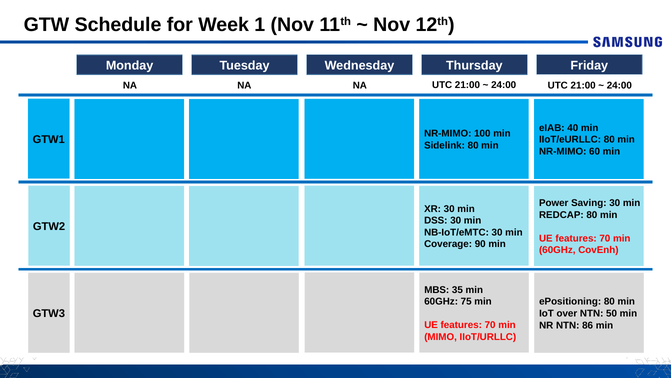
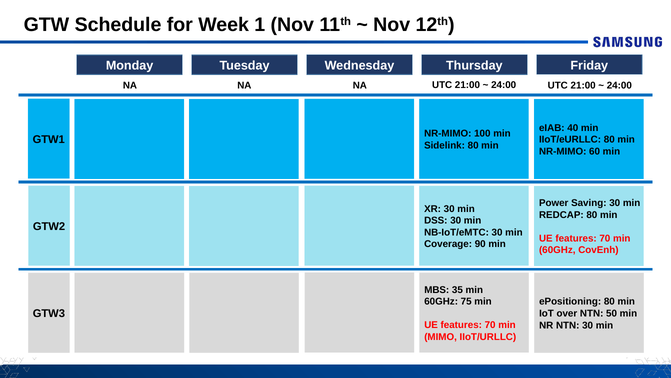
NTN 86: 86 -> 30 (588, 325)
